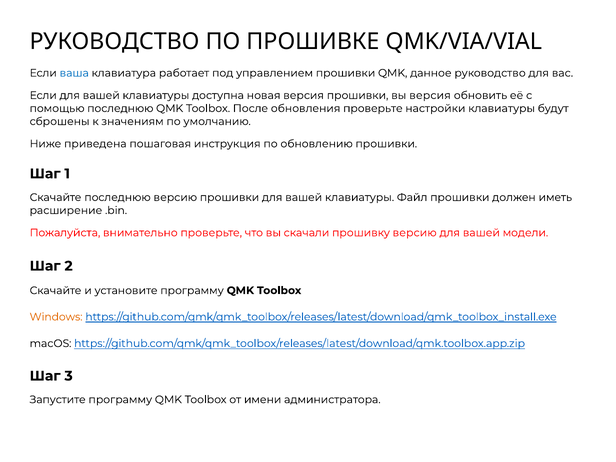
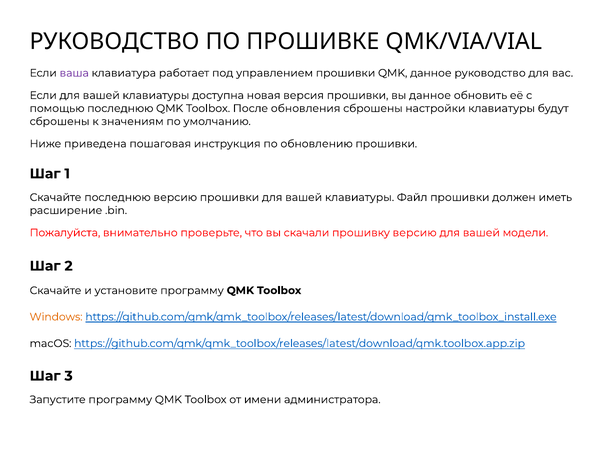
ваша colour: blue -> purple (74, 73)
вы версия: версия -> данное (430, 95)
обновления проверьте: проверьте -> сброшены (373, 108)
